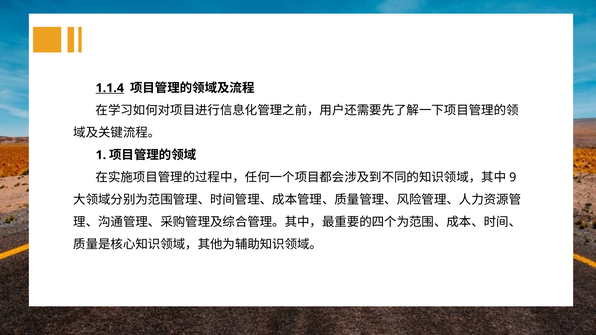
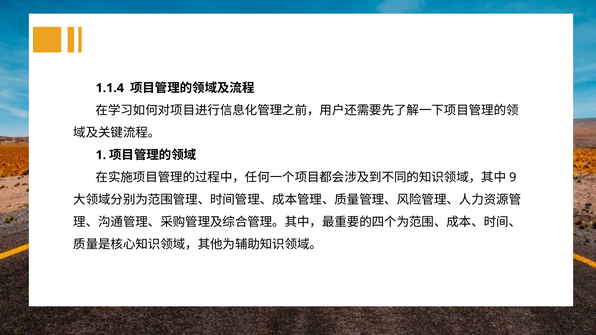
1.1.4 underline: present -> none (110, 88)
